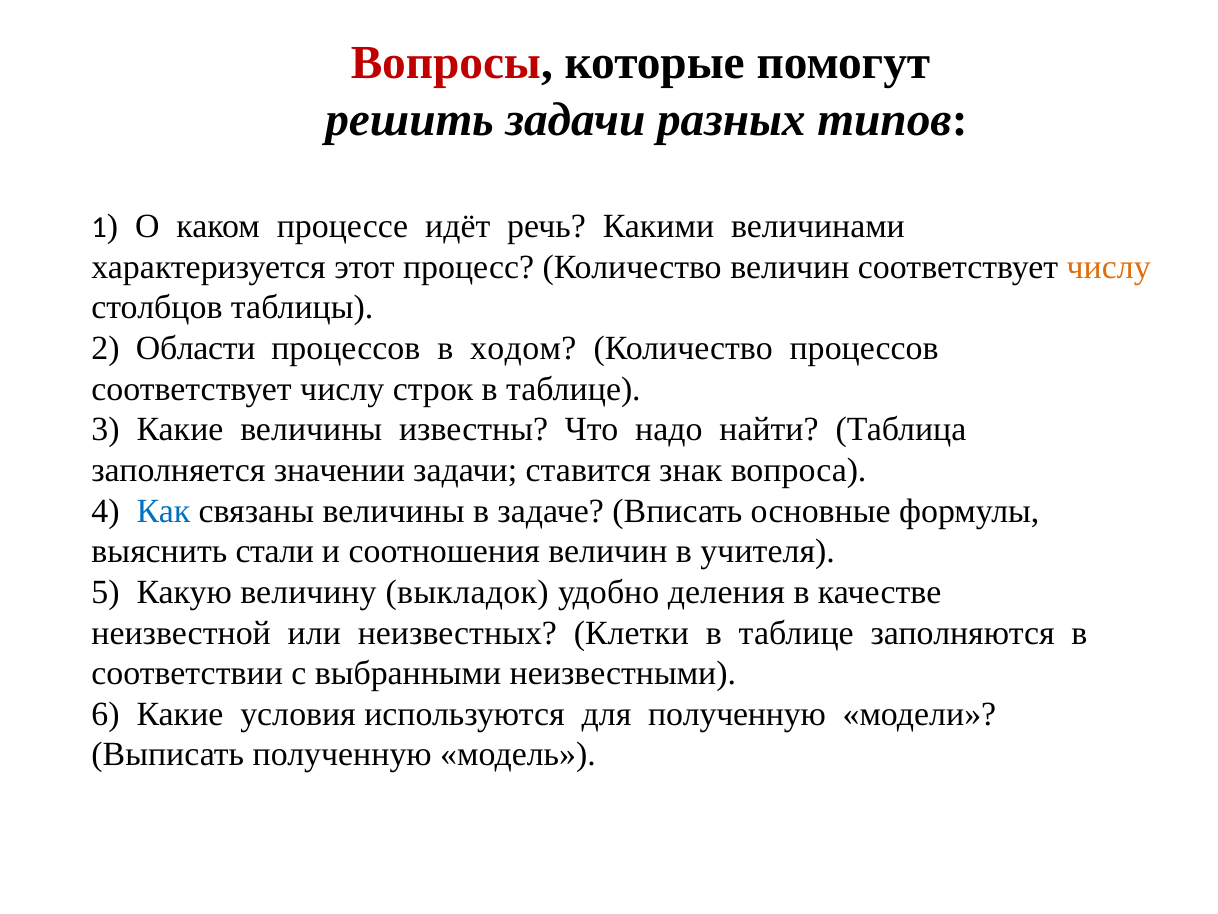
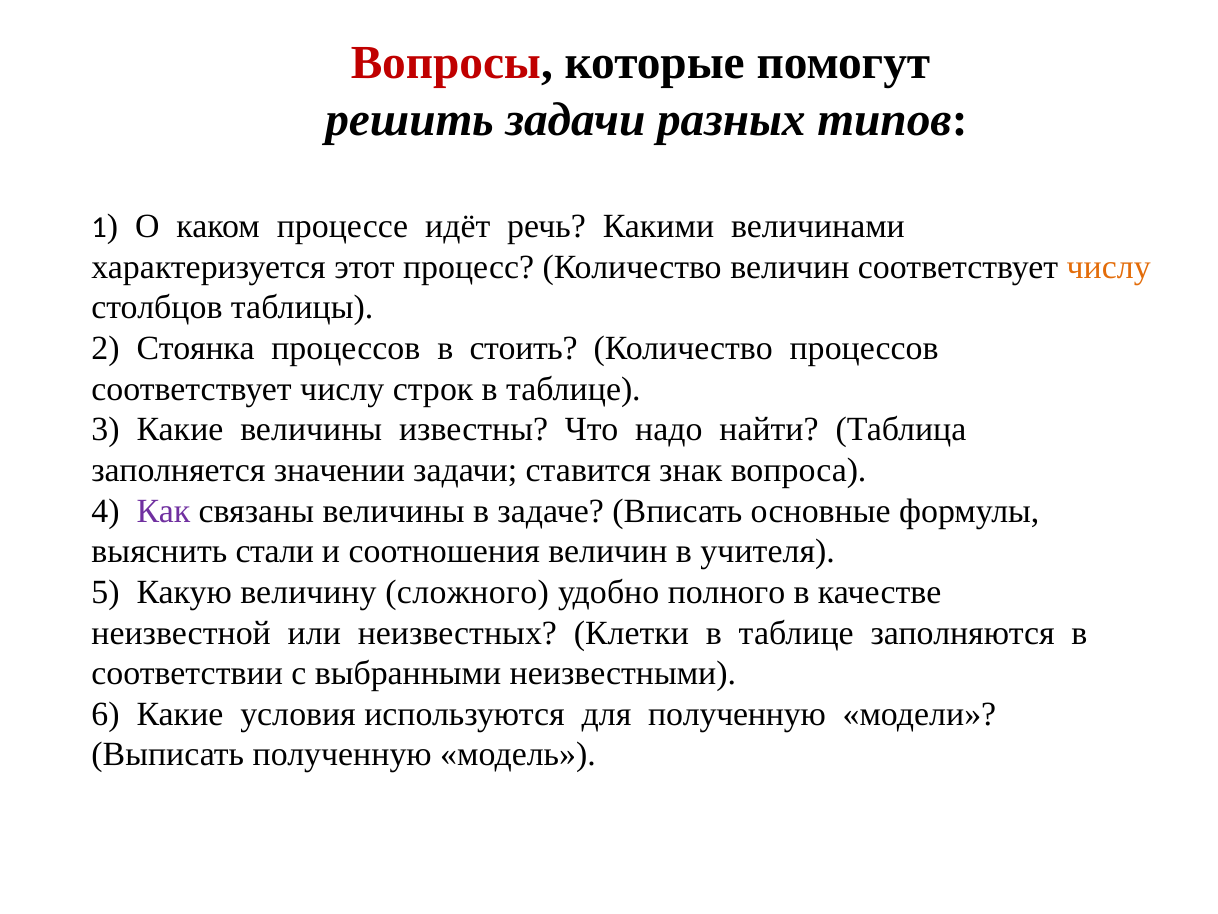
Области: Области -> Стоянка (196, 348)
ходом: ходом -> стоить (524, 348)
Как colour: blue -> purple (163, 511)
выкладок: выкладок -> сложного (467, 592)
деления: деления -> полного (727, 592)
